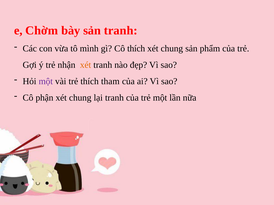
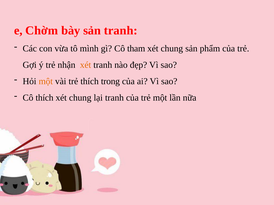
Cô thích: thích -> tham (136, 49)
một colour: purple -> orange (46, 81)
tham: tham -> trong (110, 81)
Cô phận: phận -> thích (45, 98)
